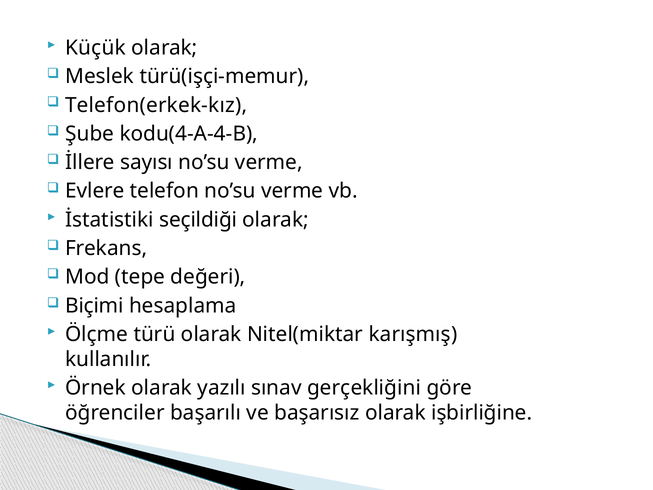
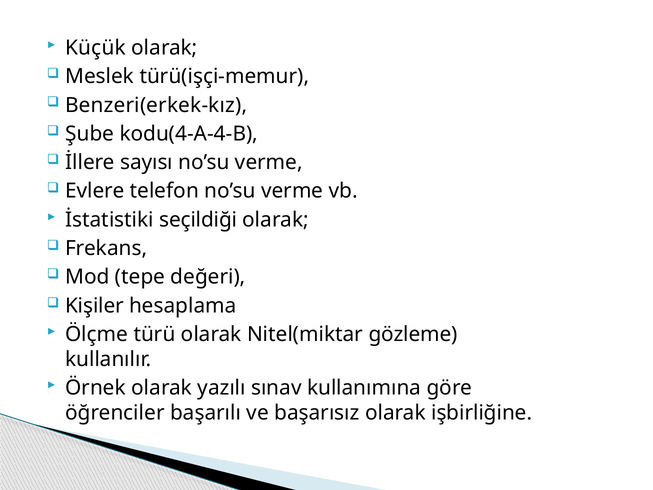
Telefon(erkek-kız: Telefon(erkek-kız -> Benzeri(erkek-kız (156, 105)
Biçimi: Biçimi -> Kişiler (94, 306)
karışmış: karışmış -> gözleme (413, 334)
gerçekliğini: gerçekliğini -> kullanımına (364, 388)
